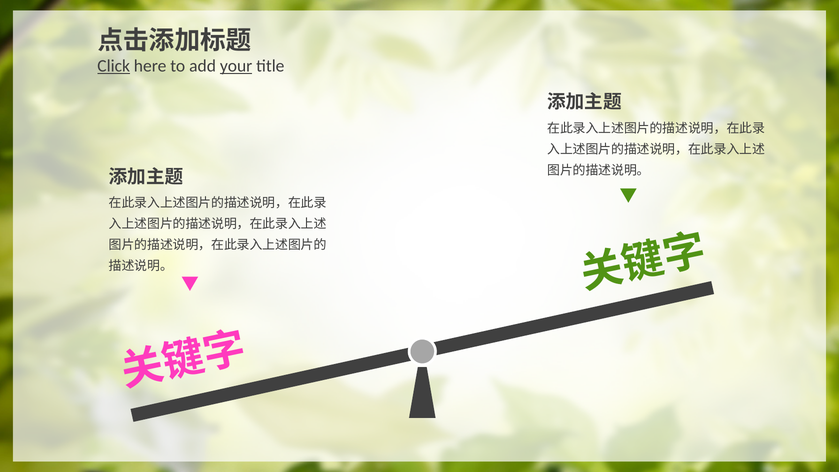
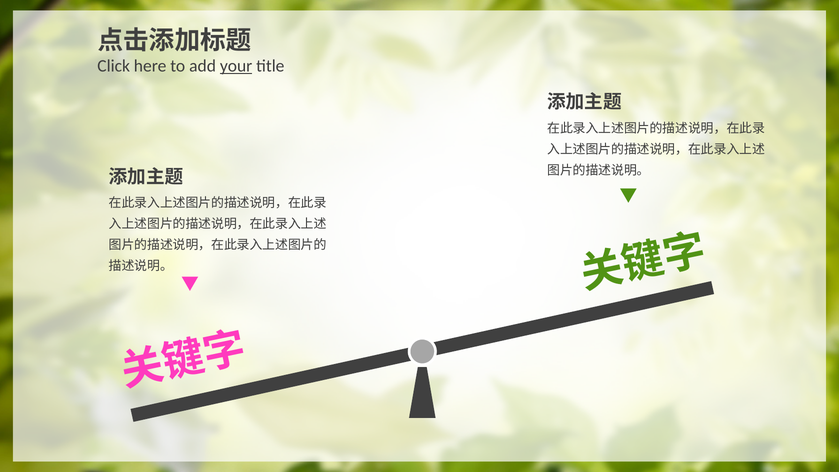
Click underline: present -> none (114, 66)
